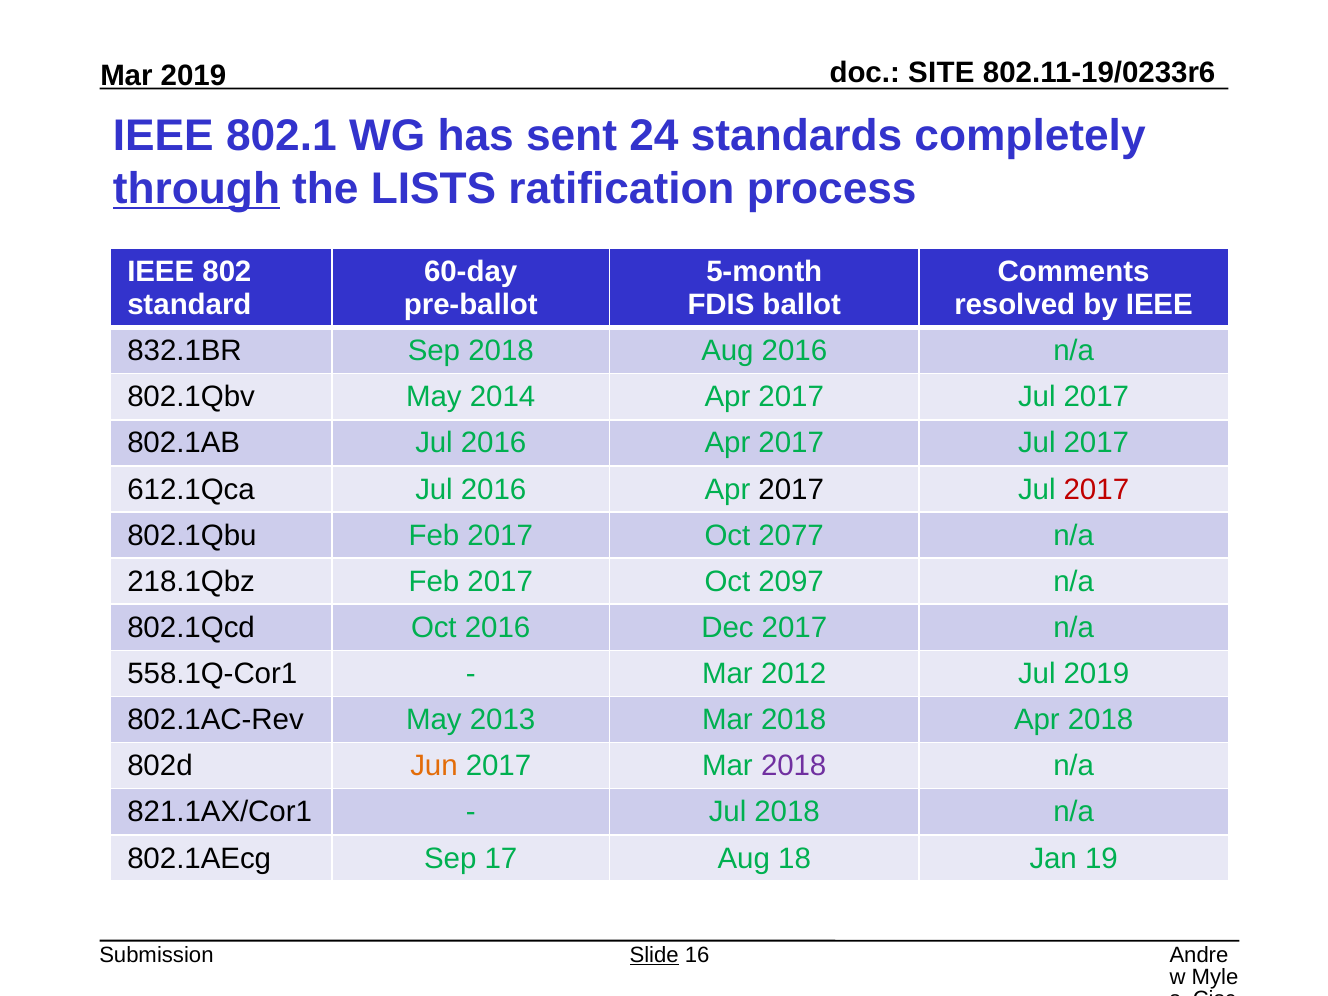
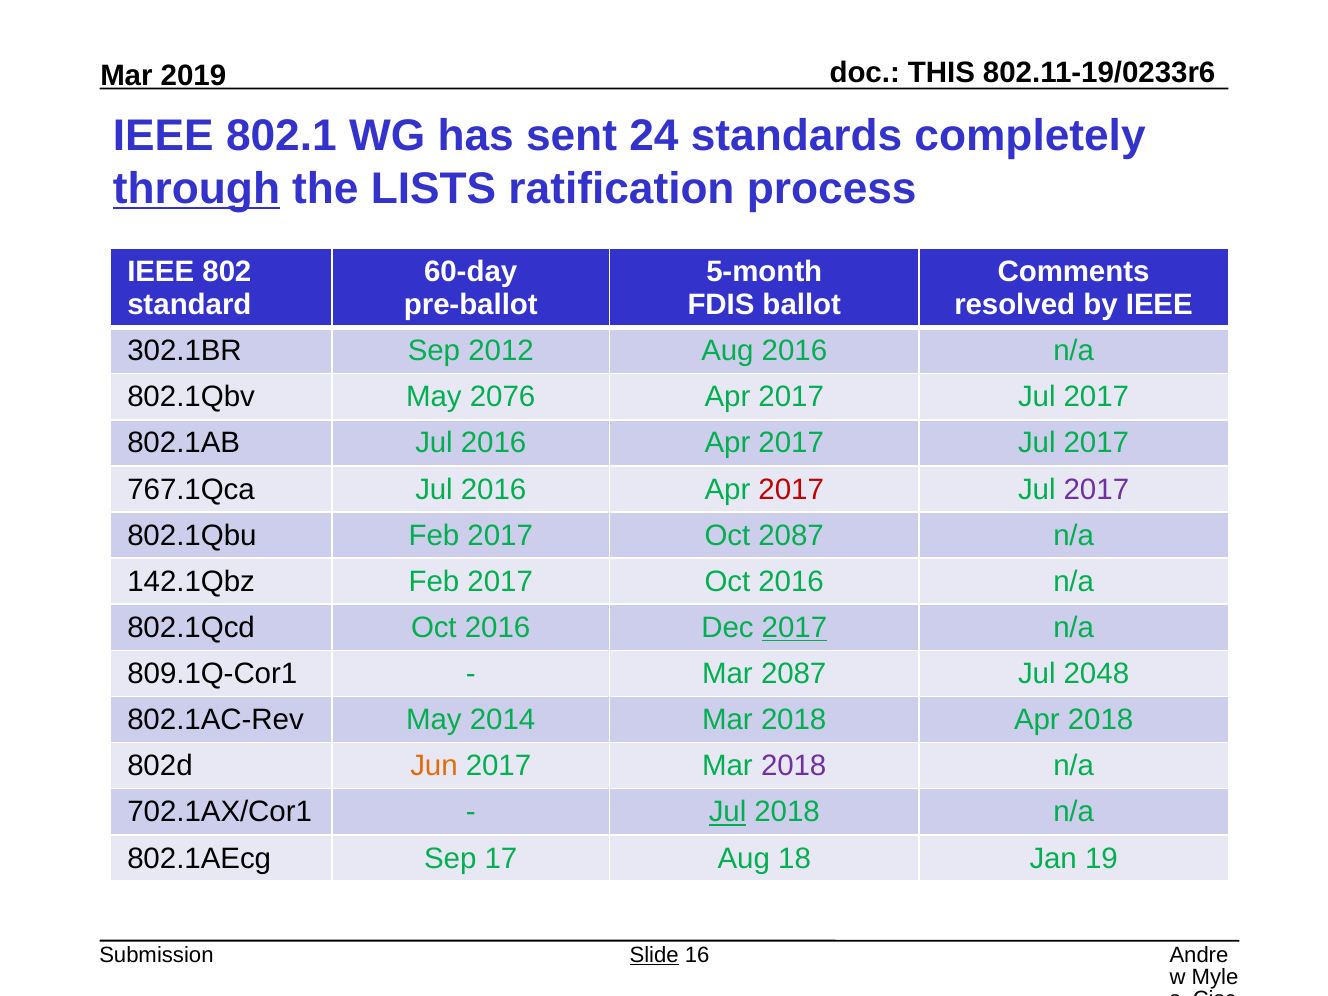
SITE: SITE -> THIS (941, 73)
832.1BR: 832.1BR -> 302.1BR (185, 351)
Sep 2018: 2018 -> 2012 (501, 351)
2014: 2014 -> 2076 (503, 397)
612.1Qca: 612.1Qca -> 767.1Qca (191, 489)
2017 colour: black -> red (791, 489)
2017 colour: red -> purple (1096, 489)
Oct 2077: 2077 -> 2087 (791, 535)
218.1Qbz: 218.1Qbz -> 142.1Qbz (191, 582)
2017 Oct 2097: 2097 -> 2016 (791, 582)
2017 underline: none -> present (794, 628)
558.1Q-Cor1: 558.1Q-Cor1 -> 809.1Q-Cor1 (212, 674)
Mar 2012: 2012 -> 2087 (794, 674)
Jul 2019: 2019 -> 2048 (1096, 674)
2013: 2013 -> 2014 (503, 720)
821.1AX/Cor1: 821.1AX/Cor1 -> 702.1AX/Cor1 (220, 812)
Jul underline: none -> present (728, 812)
